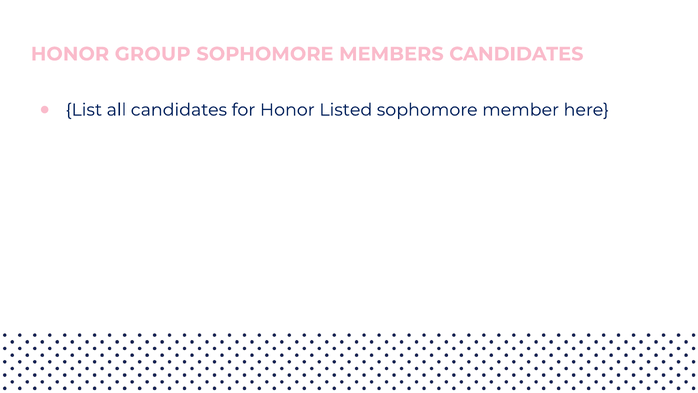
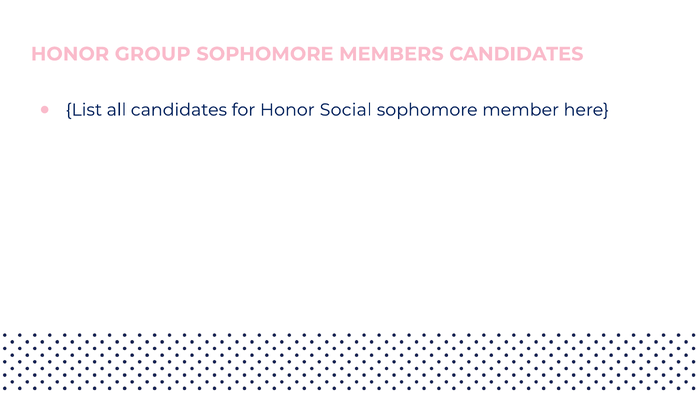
Listed: Listed -> Social (346, 110)
